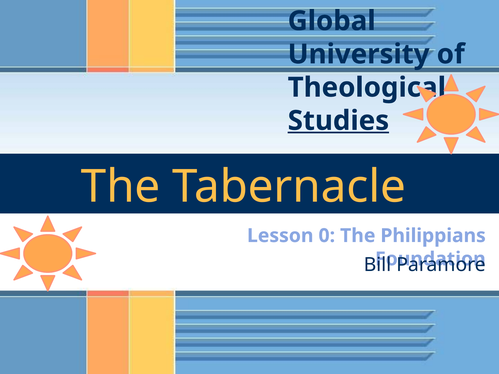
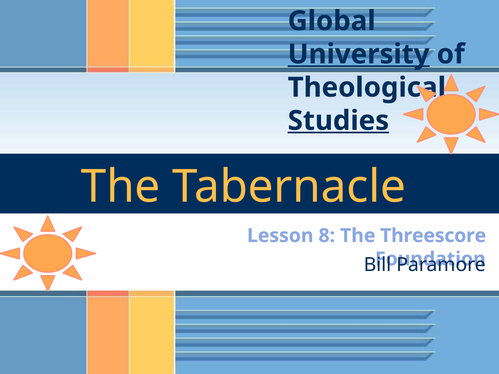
University underline: none -> present (359, 54)
0: 0 -> 8 (327, 236)
Philippians: Philippians -> Threescore (433, 236)
